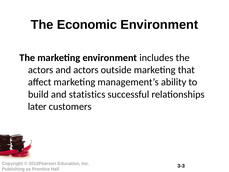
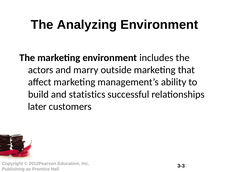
Economic: Economic -> Analyzing (87, 25)
and actors: actors -> marry (86, 70)
